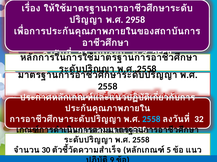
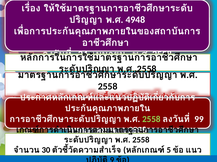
2958: 2958 -> 4948 (135, 20)
2558 colour: light blue -> light green (151, 120)
32: 32 -> 99 (199, 120)
